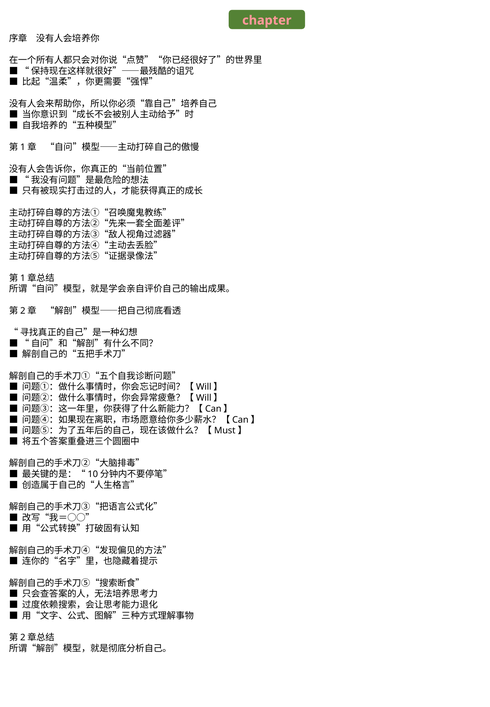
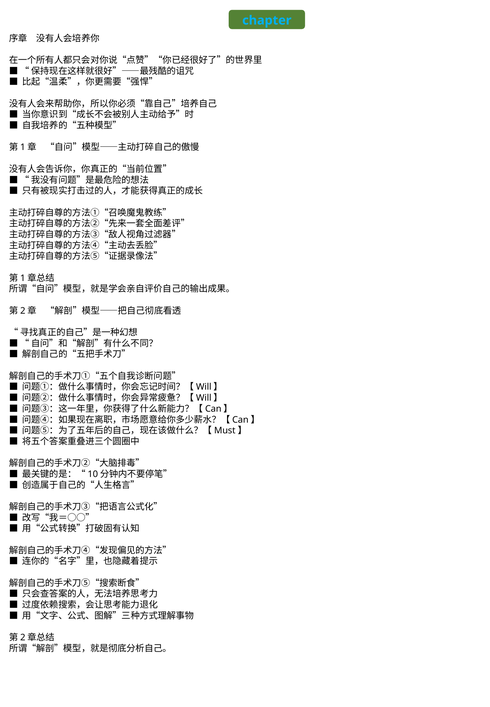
chapter colour: pink -> light blue (267, 20)
